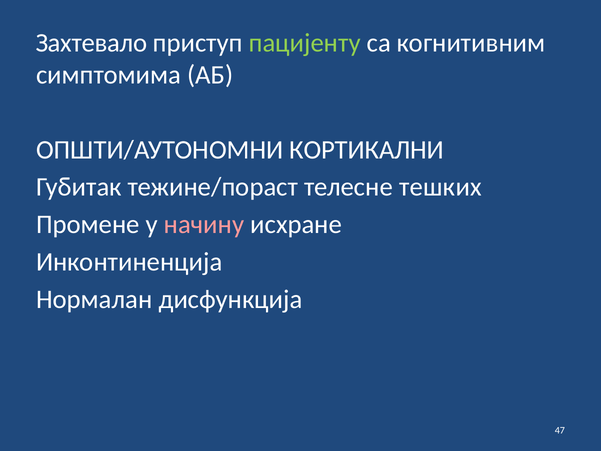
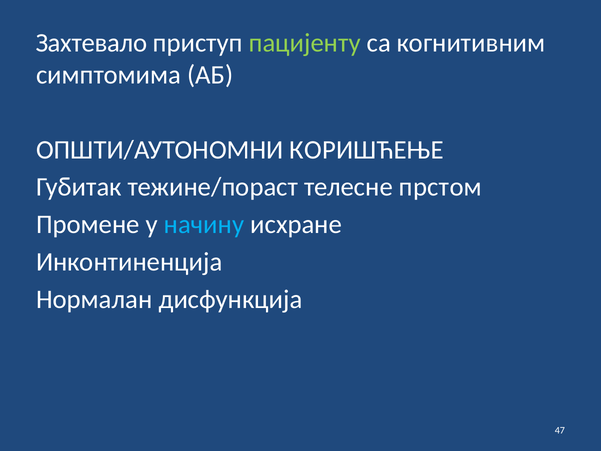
КОРТИКАЛНИ: КОРТИКАЛНИ -> КОРИШЋЕЊЕ (367, 150)
тешких: тешких -> прстом (440, 187)
начину colour: pink -> light blue (204, 224)
